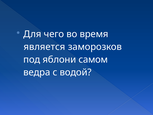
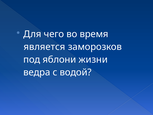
самом: самом -> жизни (93, 59)
